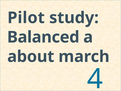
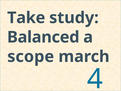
Pilot: Pilot -> Take (26, 18)
about: about -> scope (31, 56)
